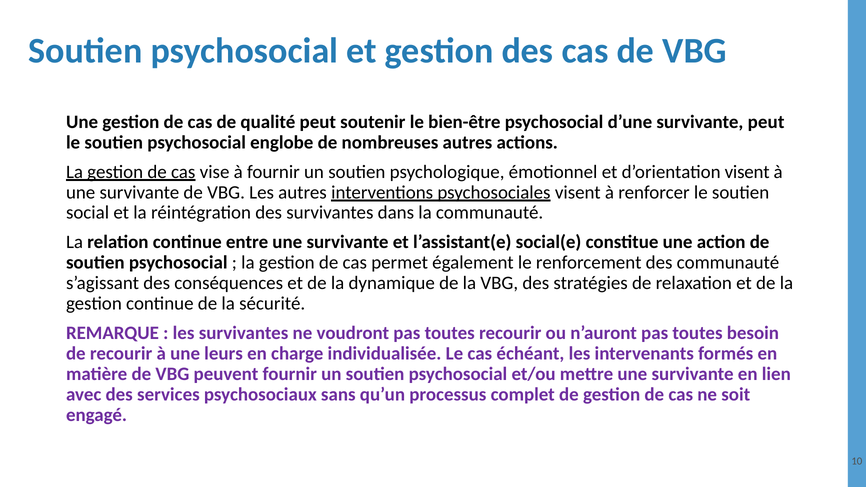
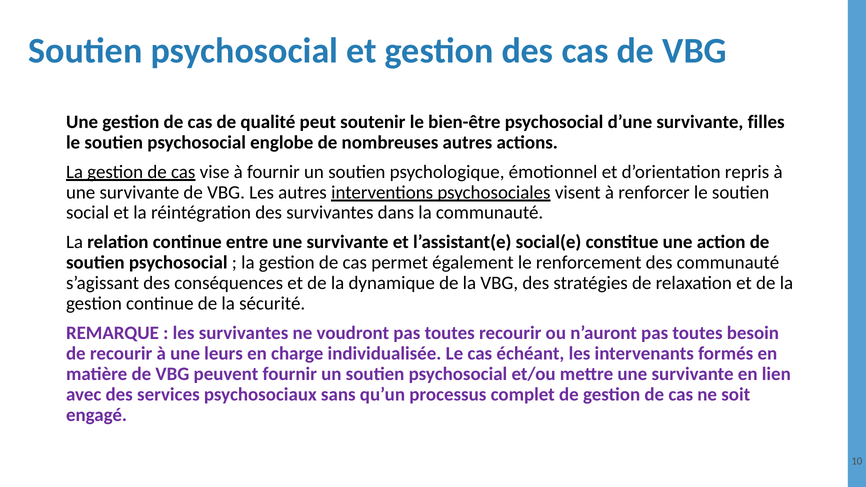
survivante peut: peut -> filles (766, 122)
d’orientation visent: visent -> repris (747, 172)
